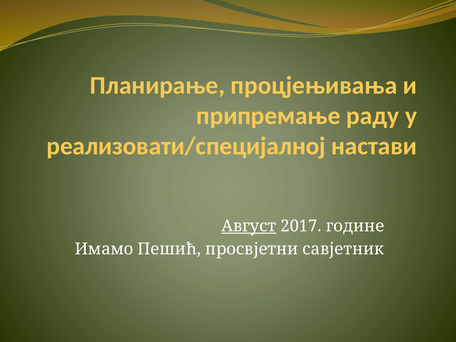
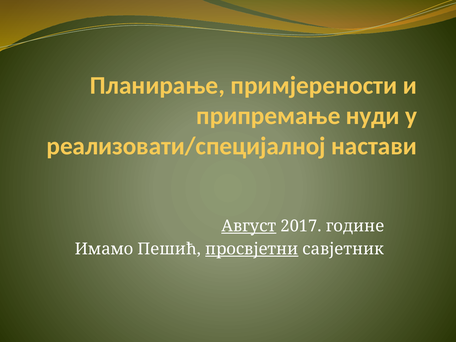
процјењивања: процјењивања -> примјерености (314, 85)
раду: раду -> нуди (373, 116)
просвјетни underline: none -> present (252, 249)
